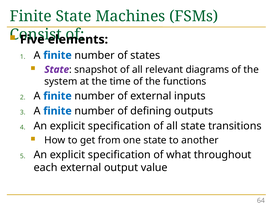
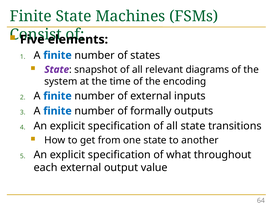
functions: functions -> encoding (185, 82)
defining: defining -> formally (151, 111)
